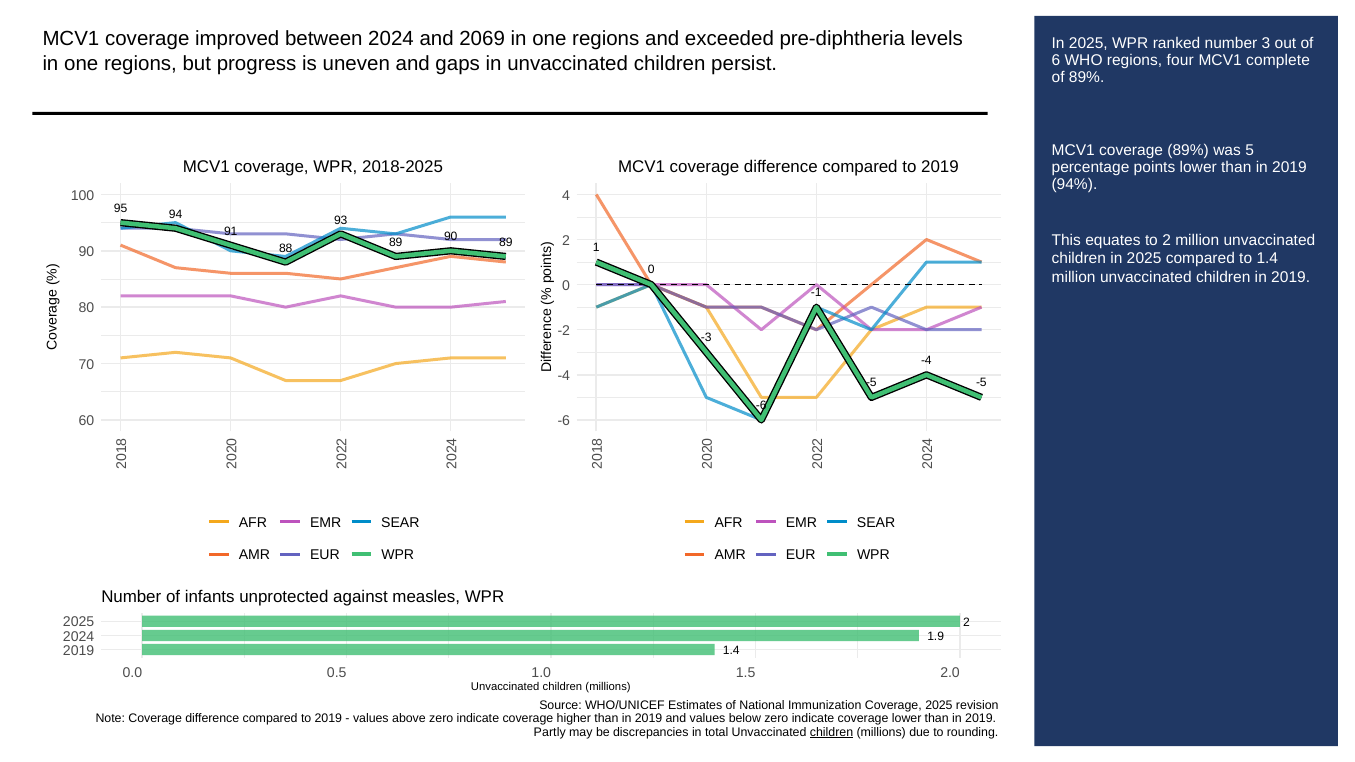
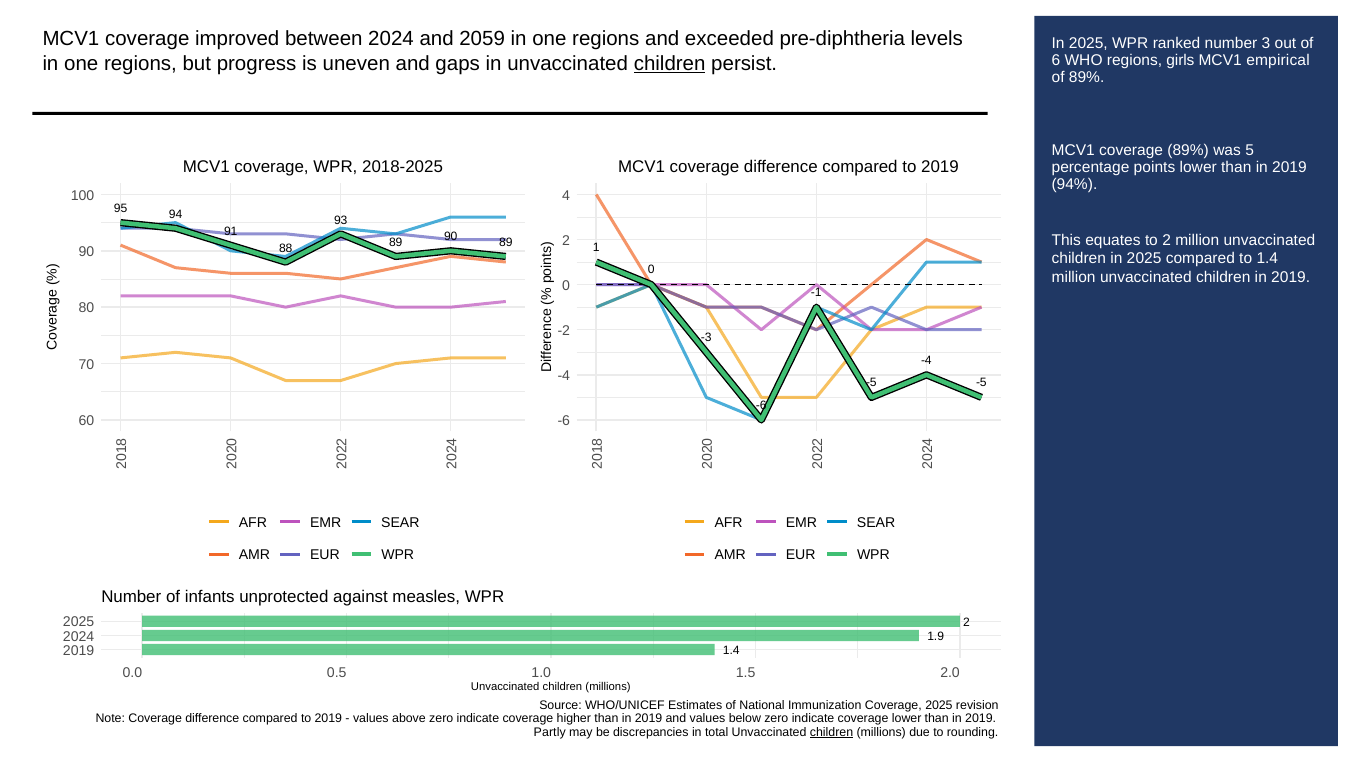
2069: 2069 -> 2059 (482, 39)
four: four -> girls (1180, 61)
complete: complete -> empirical (1278, 61)
children underline: none -> present (670, 64)
